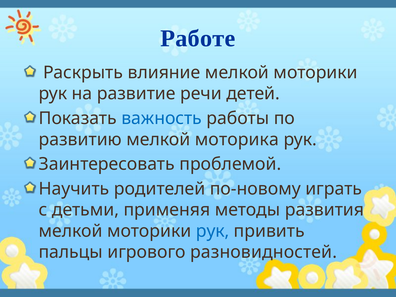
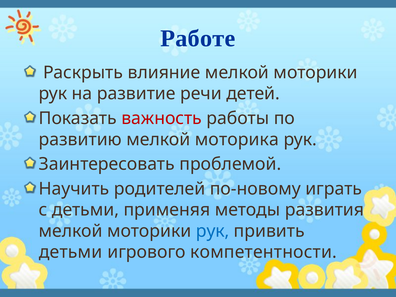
важность colour: blue -> red (162, 118)
пальцы: пальцы -> детьми (71, 252)
разновидностей: разновидностей -> компетентности (264, 252)
